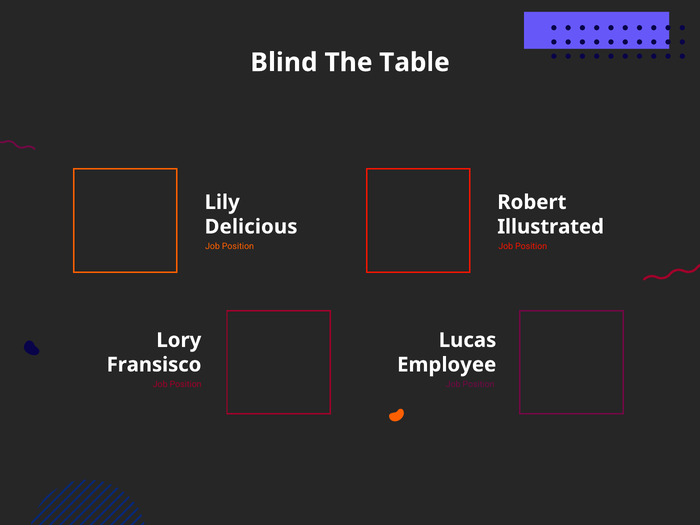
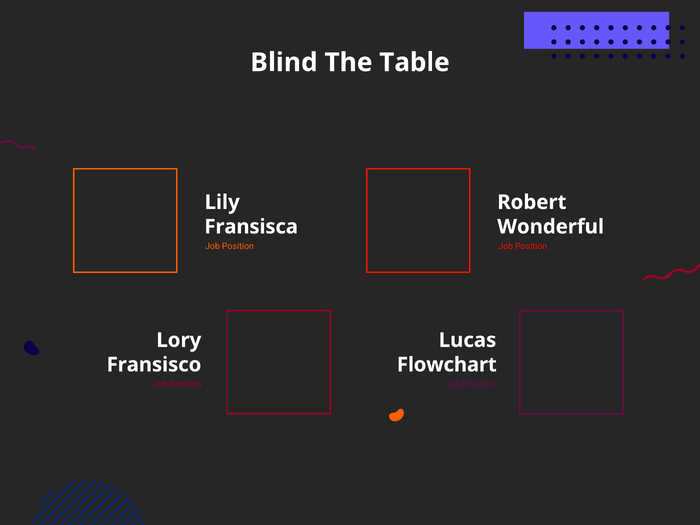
Delicious: Delicious -> Fransisca (251, 227)
Illustrated: Illustrated -> Wonderful (551, 227)
Employee: Employee -> Flowchart (447, 365)
